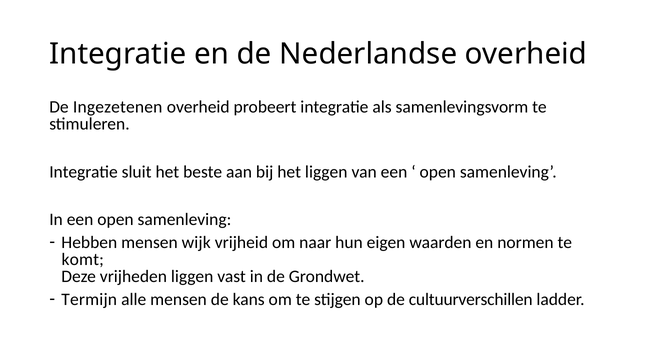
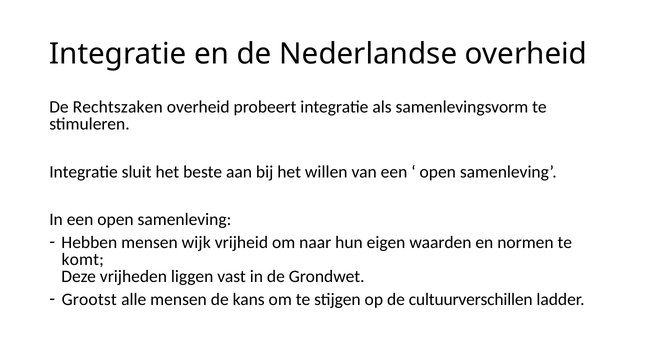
Ingezetenen: Ingezetenen -> Rechtszaken (118, 107)
het liggen: liggen -> willen (326, 172)
Termijn: Termijn -> Grootst (89, 300)
